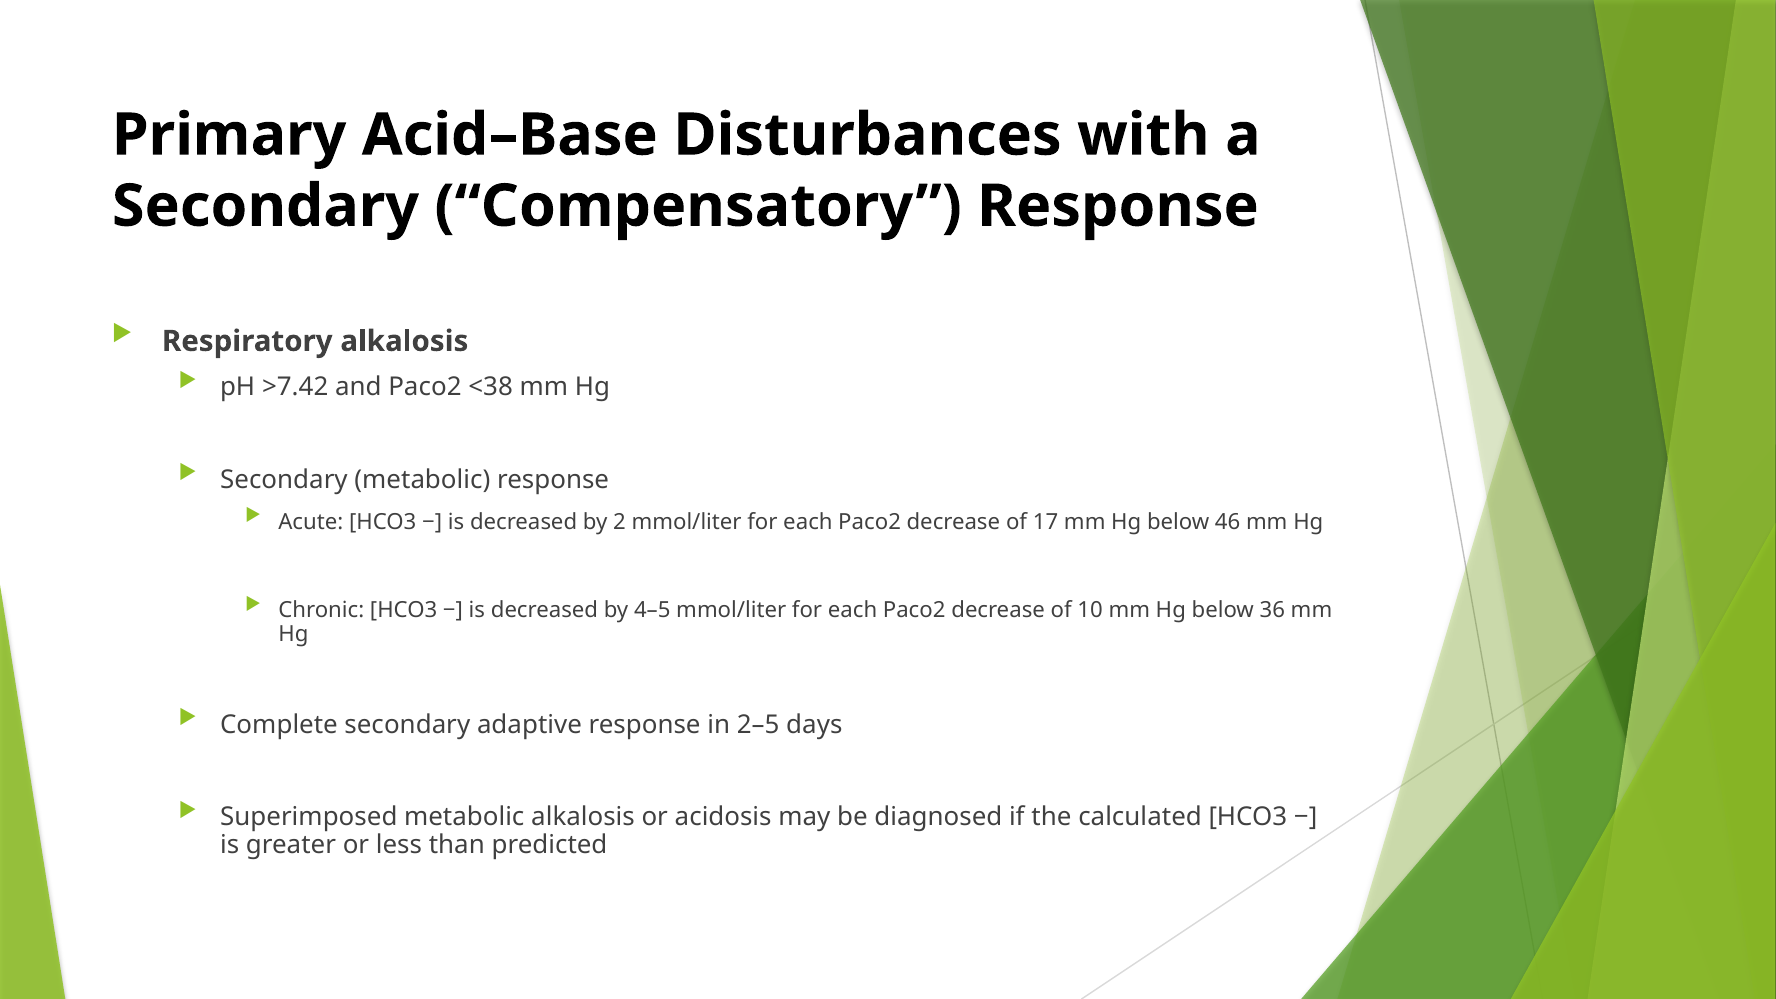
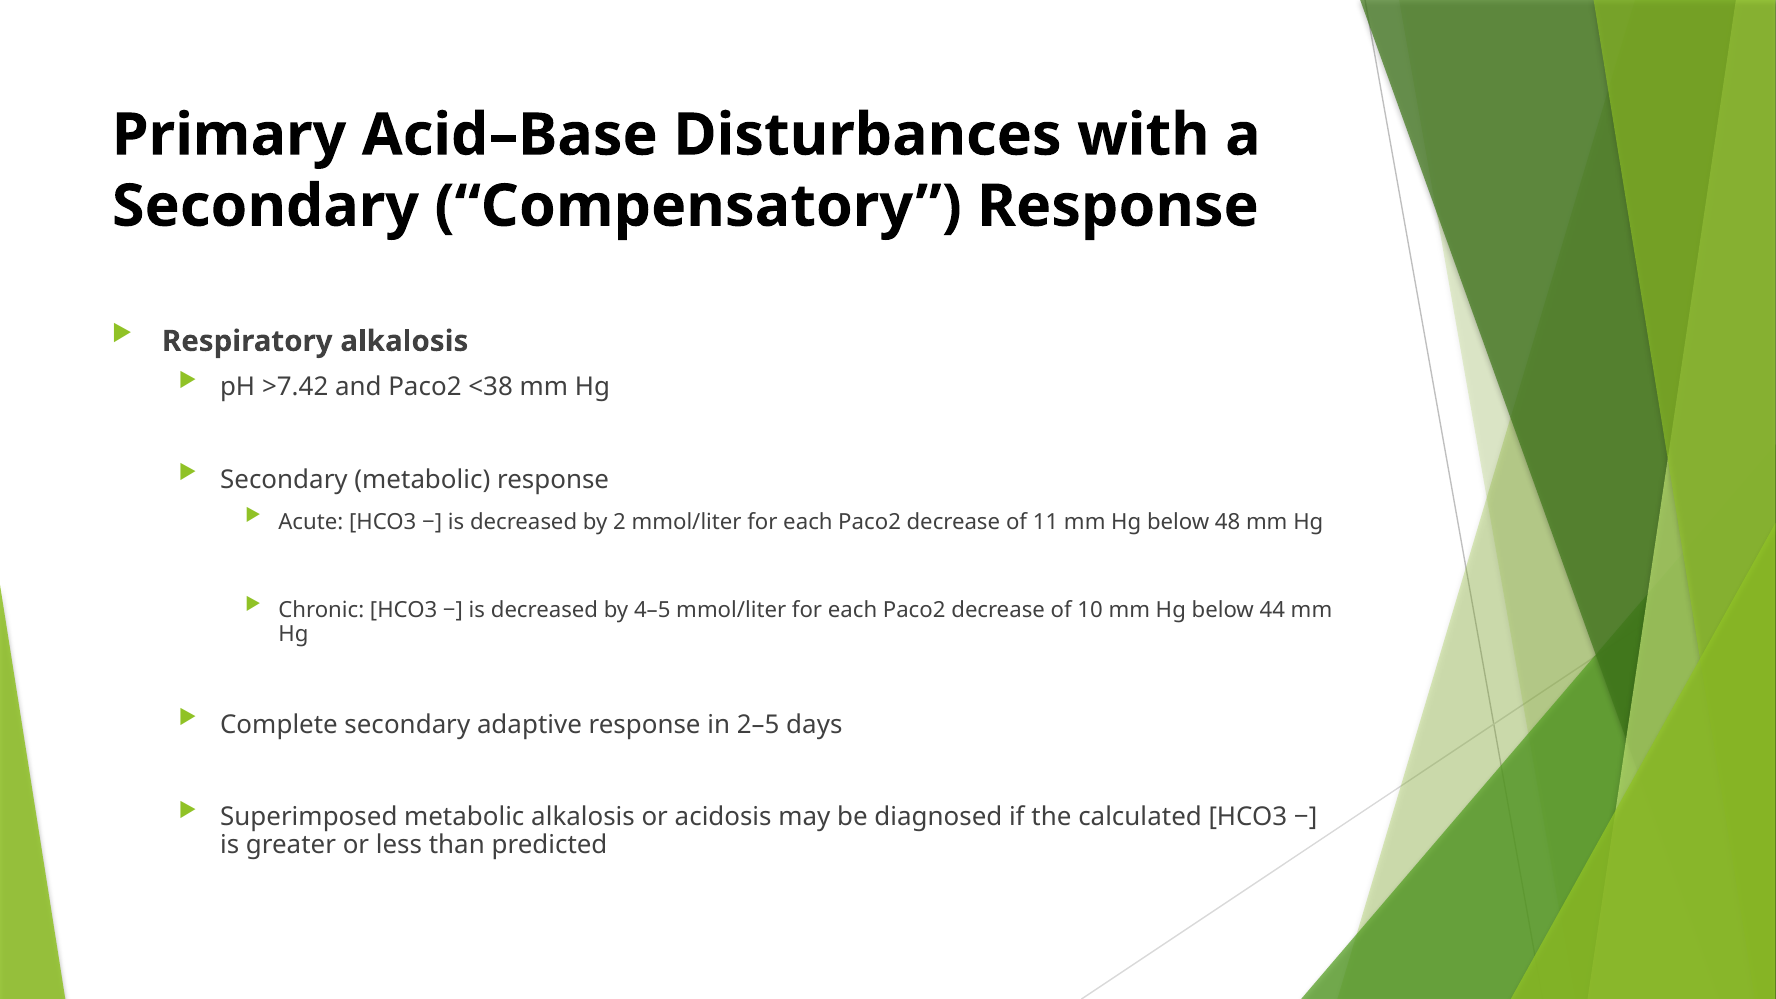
17: 17 -> 11 (1046, 522)
46: 46 -> 48 (1228, 522)
36: 36 -> 44 (1272, 610)
